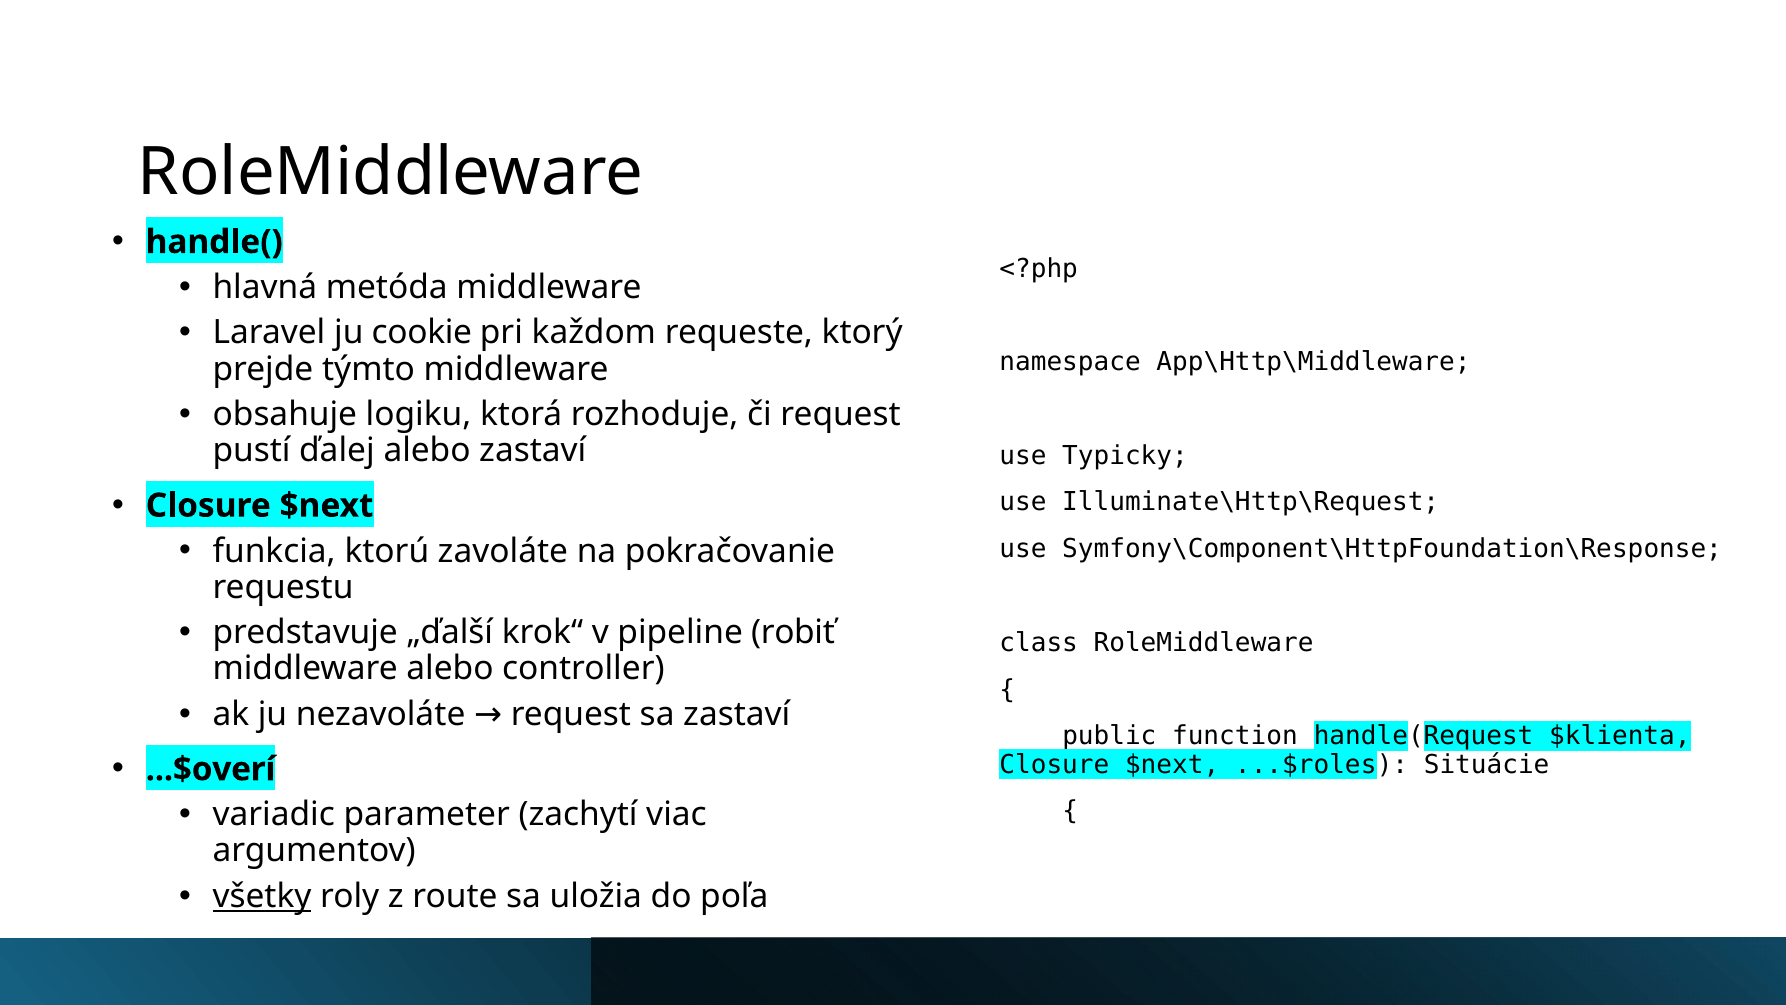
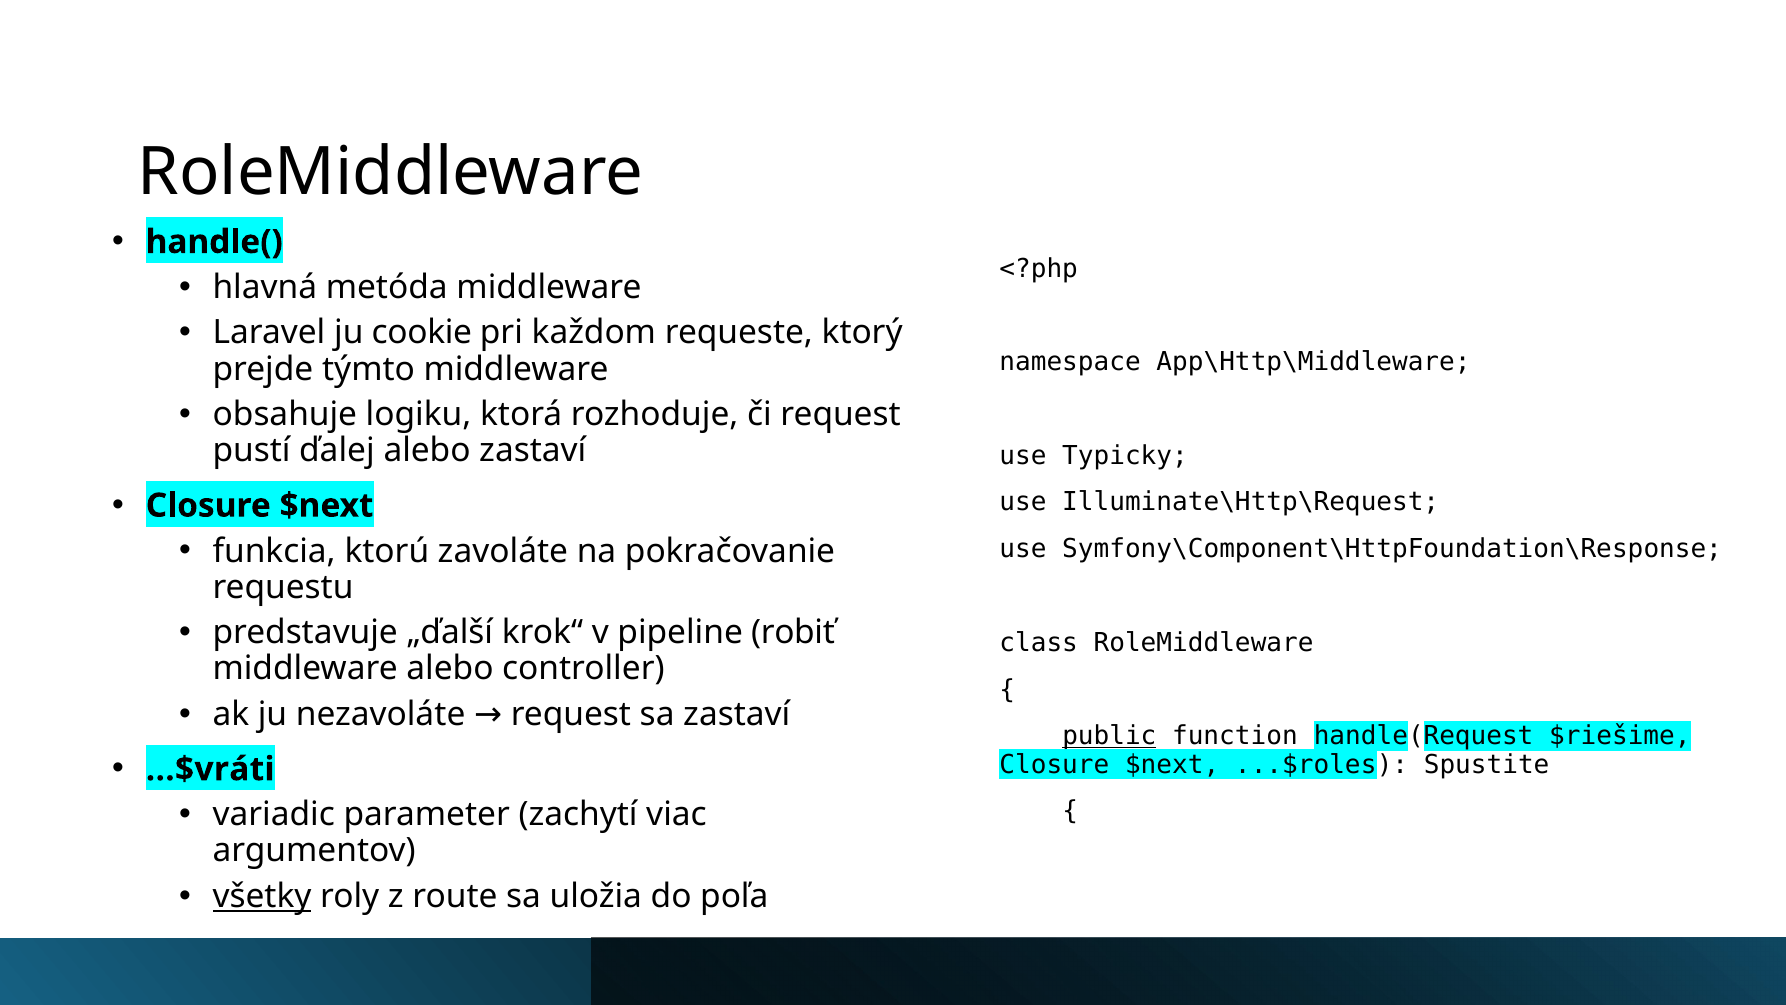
public underline: none -> present (1109, 736)
$klienta: $klienta -> $riešime (1620, 736)
...$overí: ...$overí -> ...$vráti (210, 769)
Situácie: Situácie -> Spustite (1487, 764)
